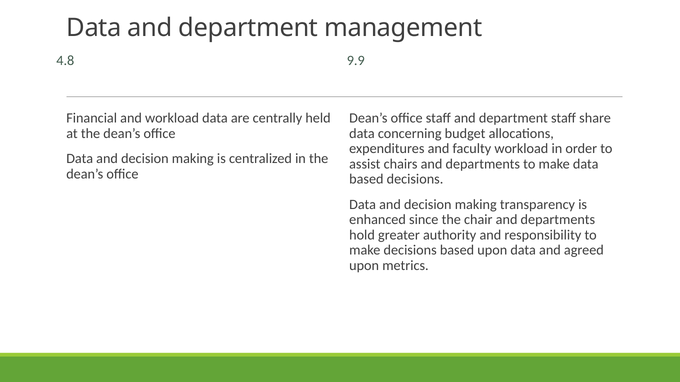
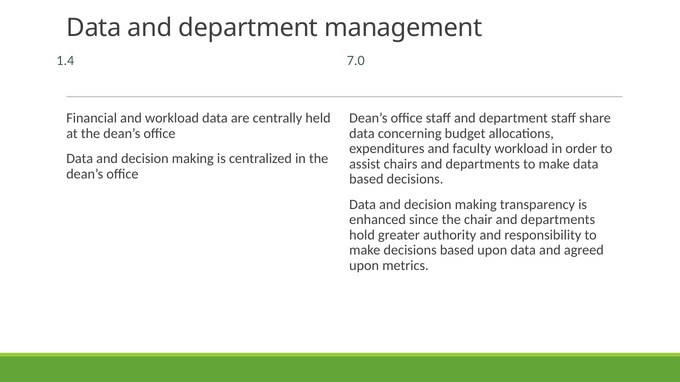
4.8: 4.8 -> 1.4 (65, 61)
9.9: 9.9 -> 7.0 (356, 61)
